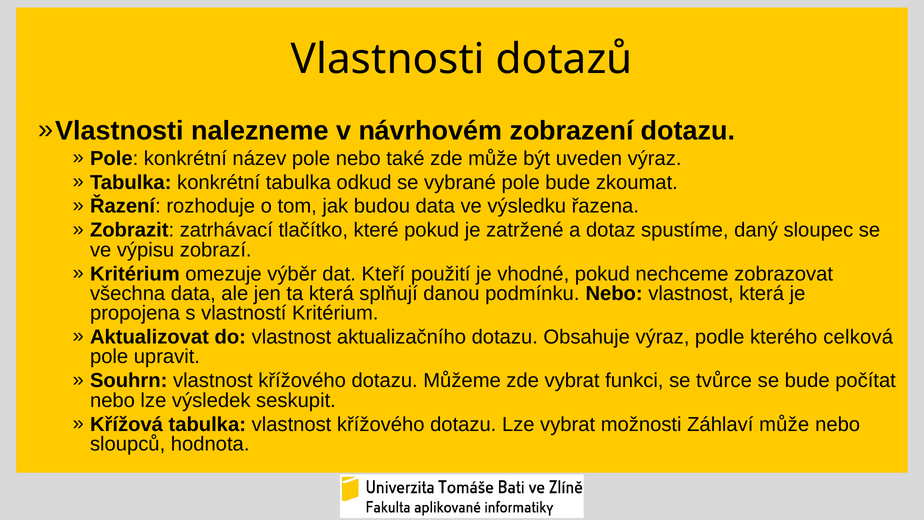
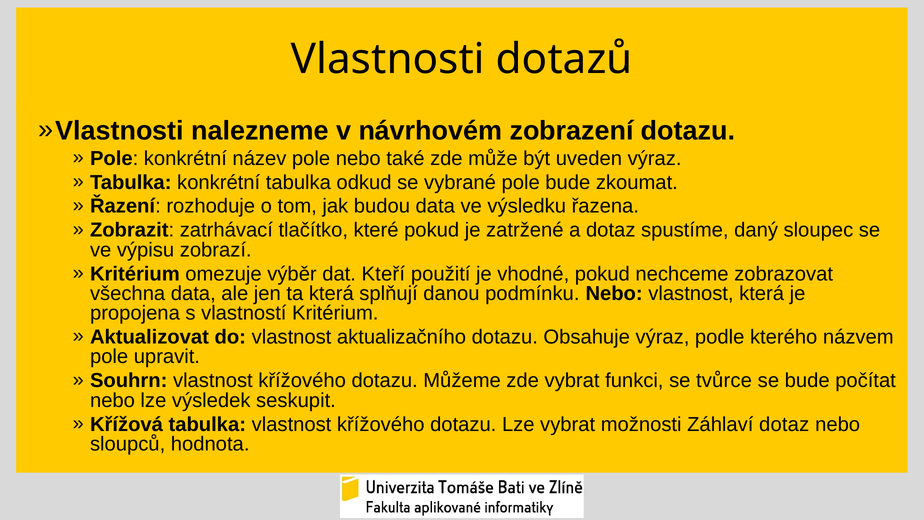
celková: celková -> názvem (858, 337)
Záhlaví může: může -> dotaz (784, 424)
